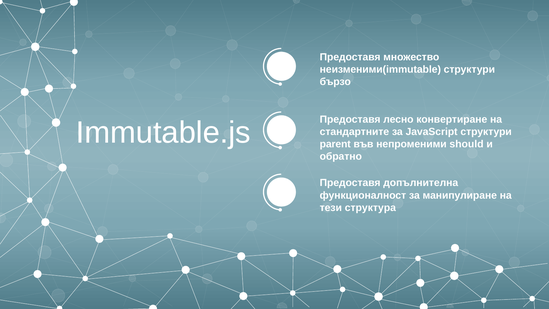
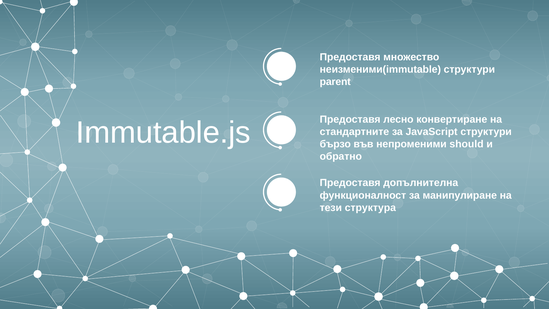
бързо: бързо -> parent (335, 82)
parent: parent -> бързо (335, 144)
